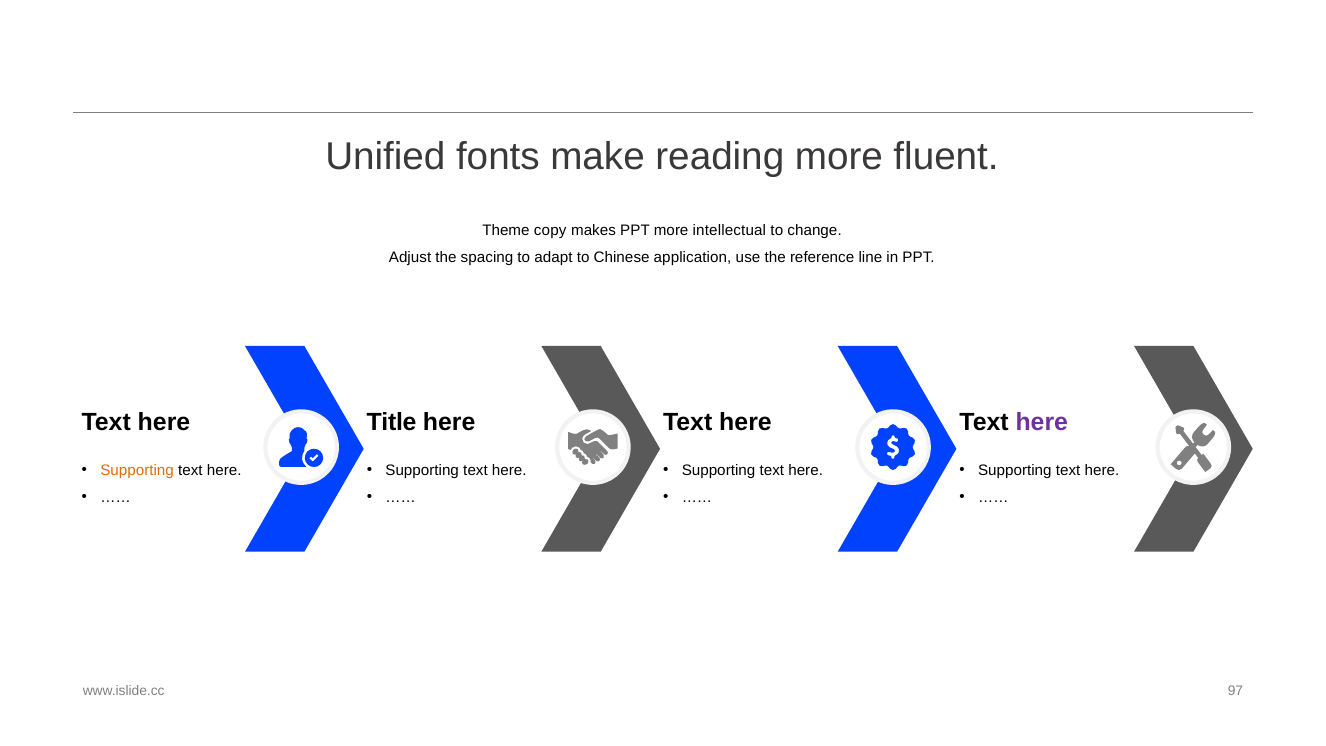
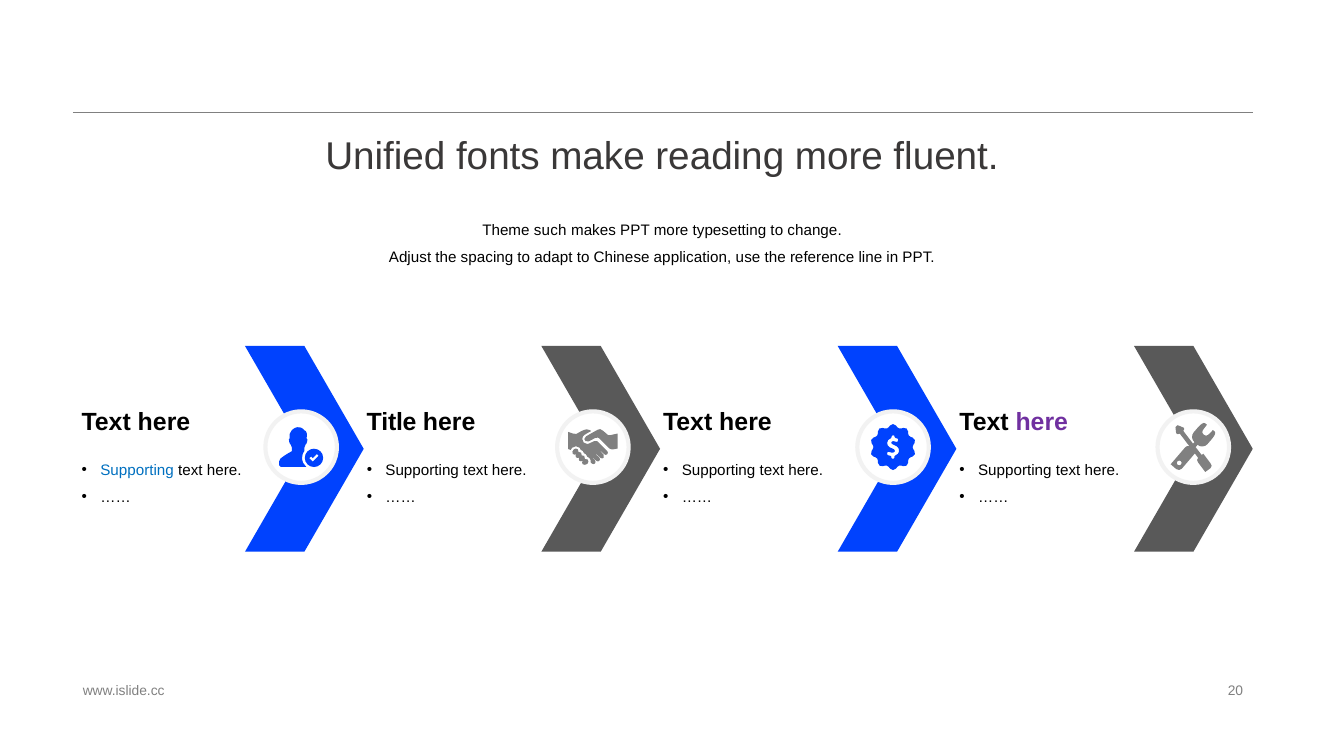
copy: copy -> such (550, 230)
intellectual: intellectual -> typesetting (729, 230)
Supporting colour: orange -> blue (137, 470)
97: 97 -> 20 (1235, 691)
